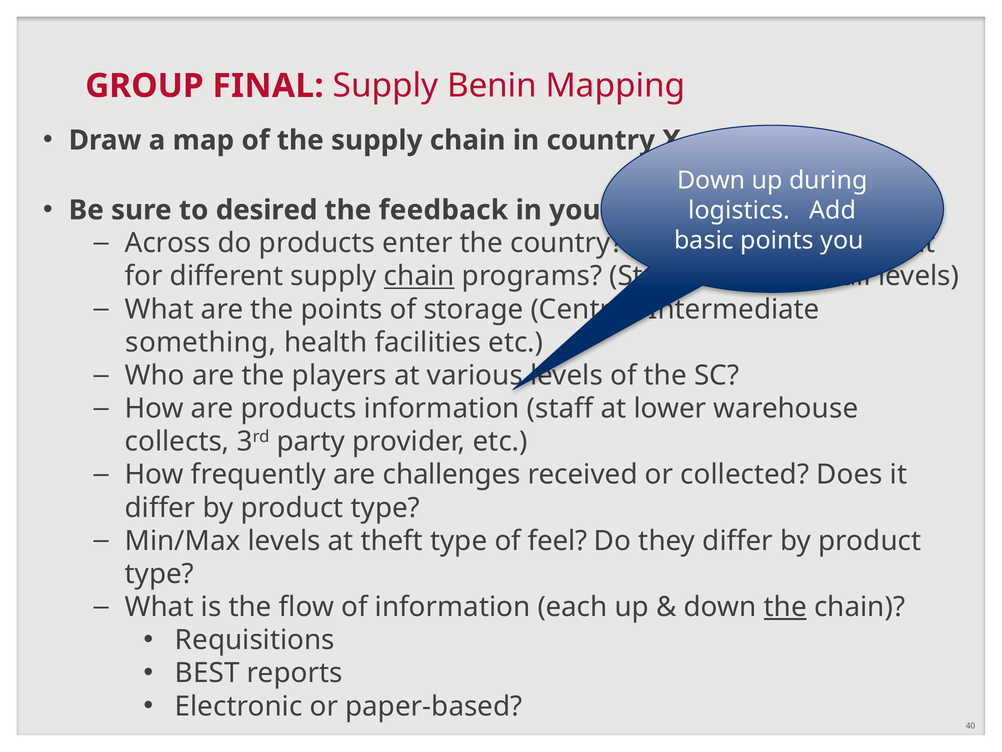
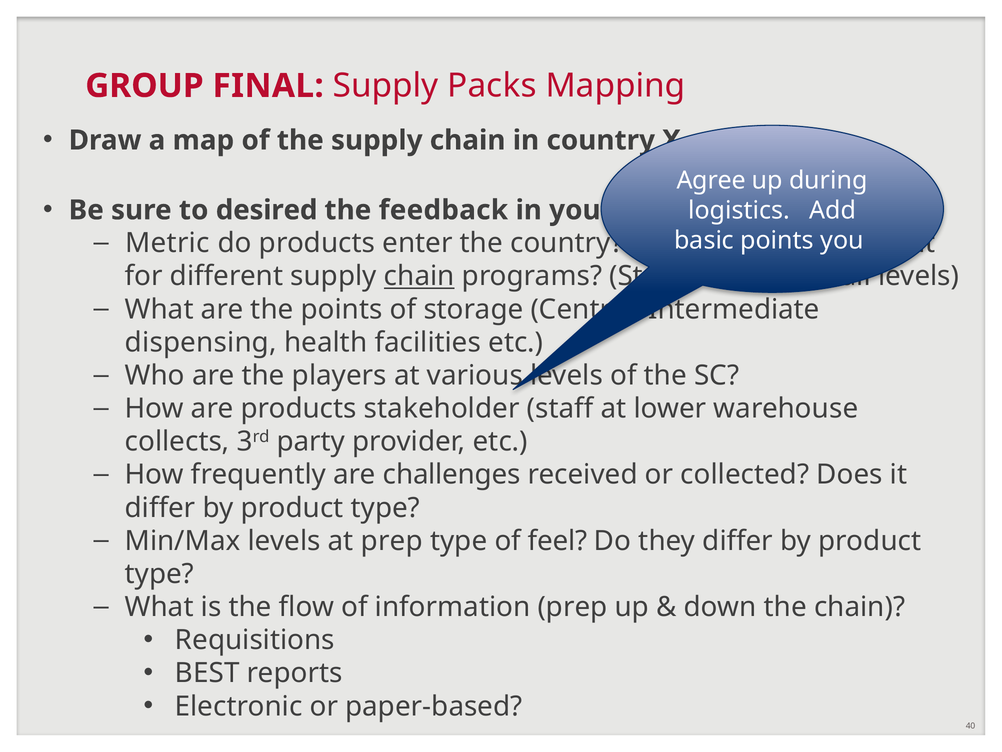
Benin: Benin -> Packs (492, 86)
Down: Down -> Agree (711, 180)
Across: Across -> Metric (168, 243)
something: something -> dispensing (201, 342)
products information: information -> stakeholder (442, 408)
at theft: theft -> prep (392, 541)
information each: each -> prep (573, 607)
the underline: present -> none (785, 607)
